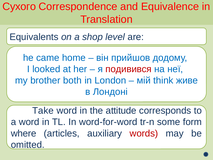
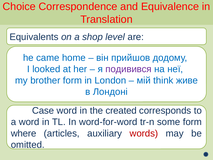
Сухого: Сухого -> Choice (19, 7)
подивився colour: red -> purple (129, 69)
brother both: both -> form (72, 80)
Take: Take -> Case (43, 110)
attitude: attitude -> created (121, 110)
